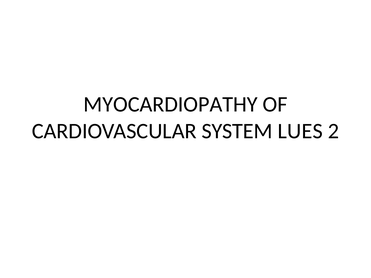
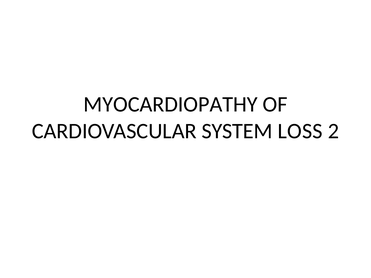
LUES: LUES -> LOSS (300, 131)
